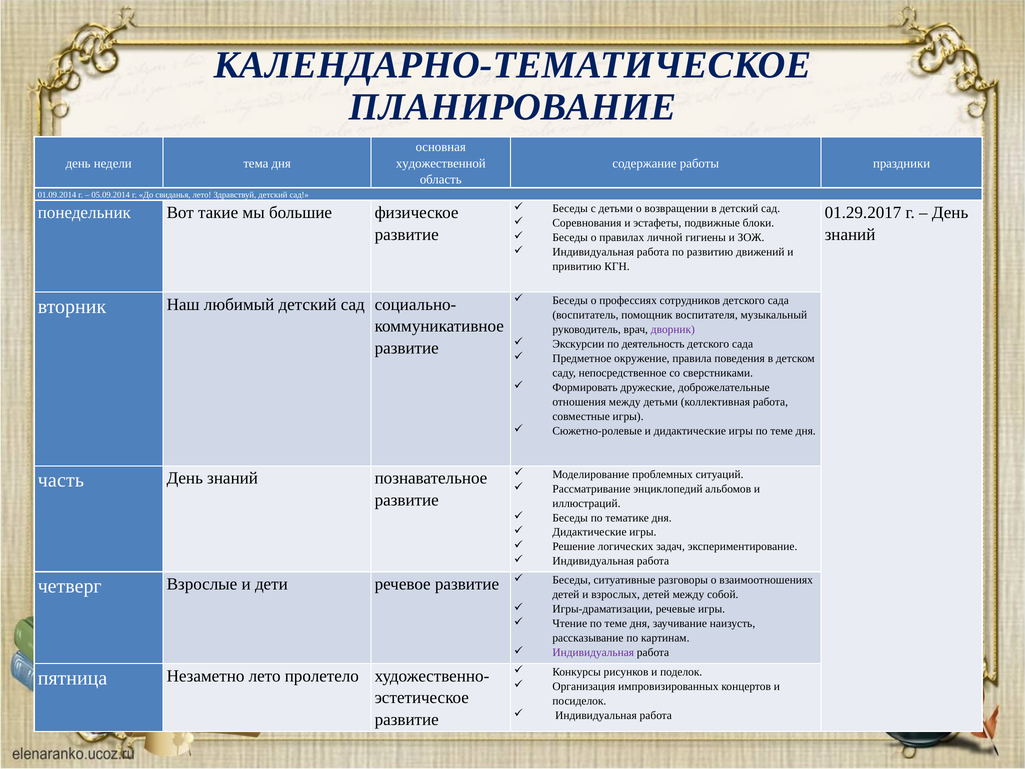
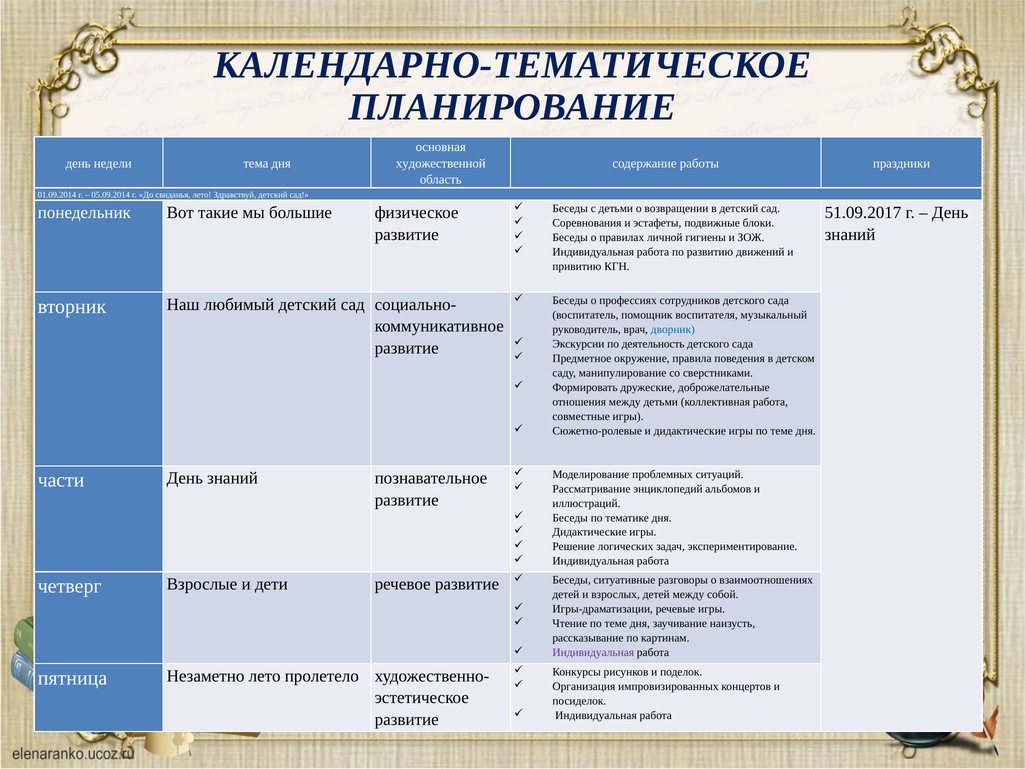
01.29.2017: 01.29.2017 -> 51.09.2017 (863, 213)
дворник colour: purple -> blue (673, 329)
непосредственное: непосредственное -> манипулирование (623, 373)
часть: часть -> части (61, 480)
